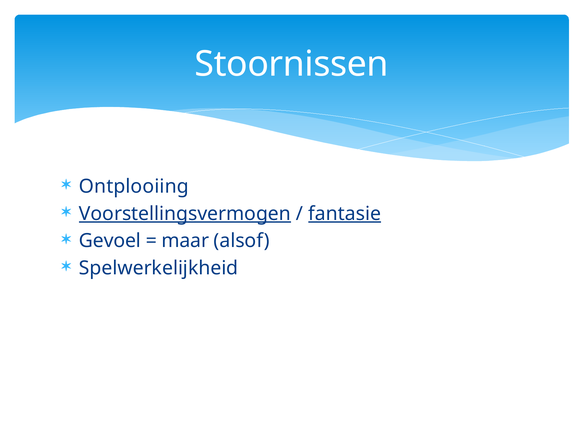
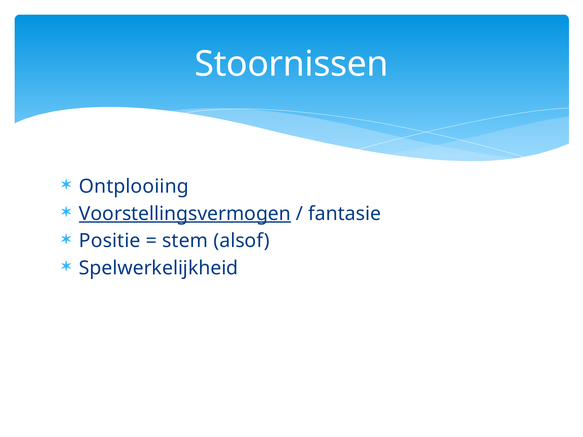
fantasie underline: present -> none (345, 214)
Gevoel: Gevoel -> Positie (110, 241)
maar: maar -> stem (185, 241)
